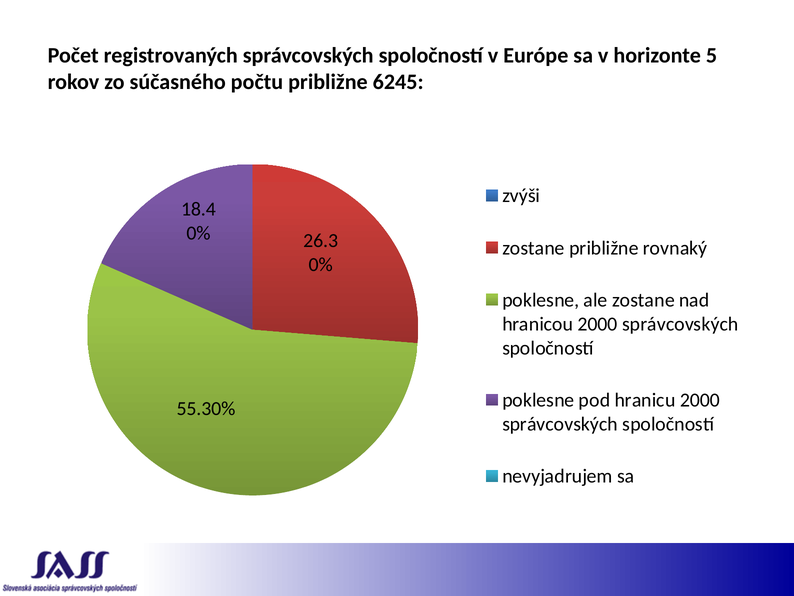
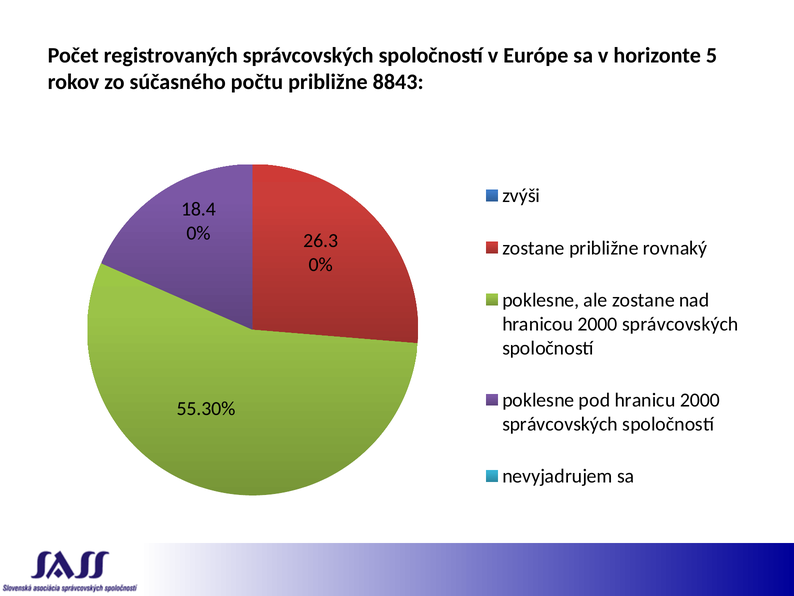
6245: 6245 -> 8843 (398, 82)
